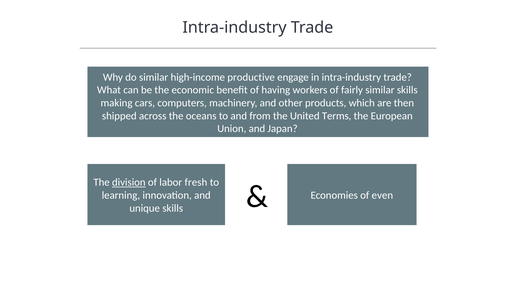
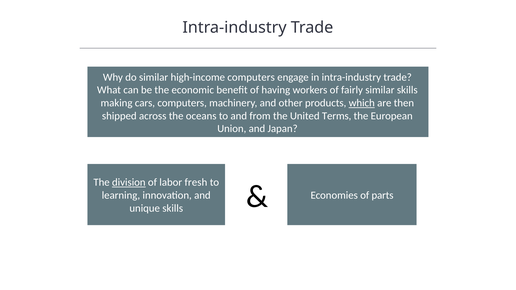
high-income productive: productive -> computers (251, 77)
which underline: none -> present (362, 103)
even: even -> parts (383, 195)
